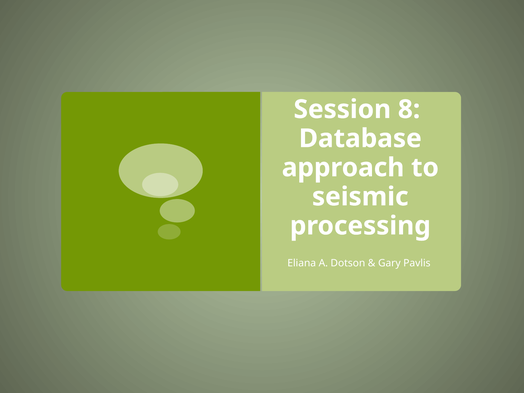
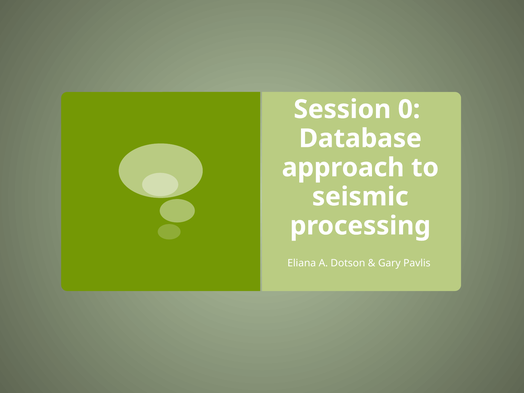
8: 8 -> 0 (409, 109)
